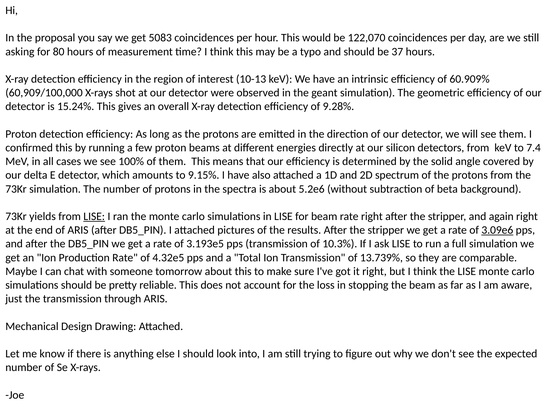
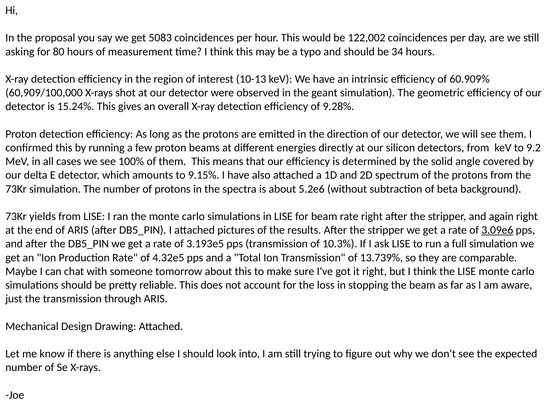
122,070: 122,070 -> 122,002 (367, 38)
37: 37 -> 34 (397, 52)
7.4: 7.4 -> 9.2 (534, 148)
LISE underline: present -> none (94, 216)
